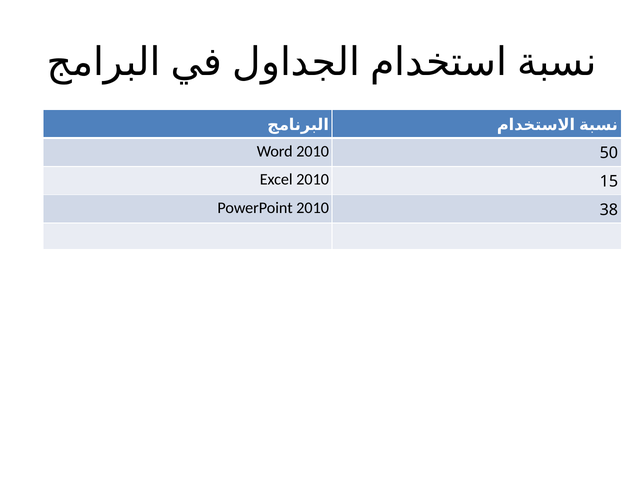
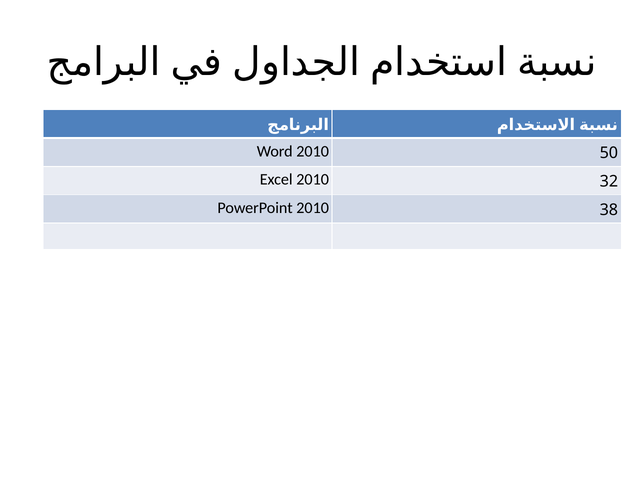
15: 15 -> 32 (609, 181)
